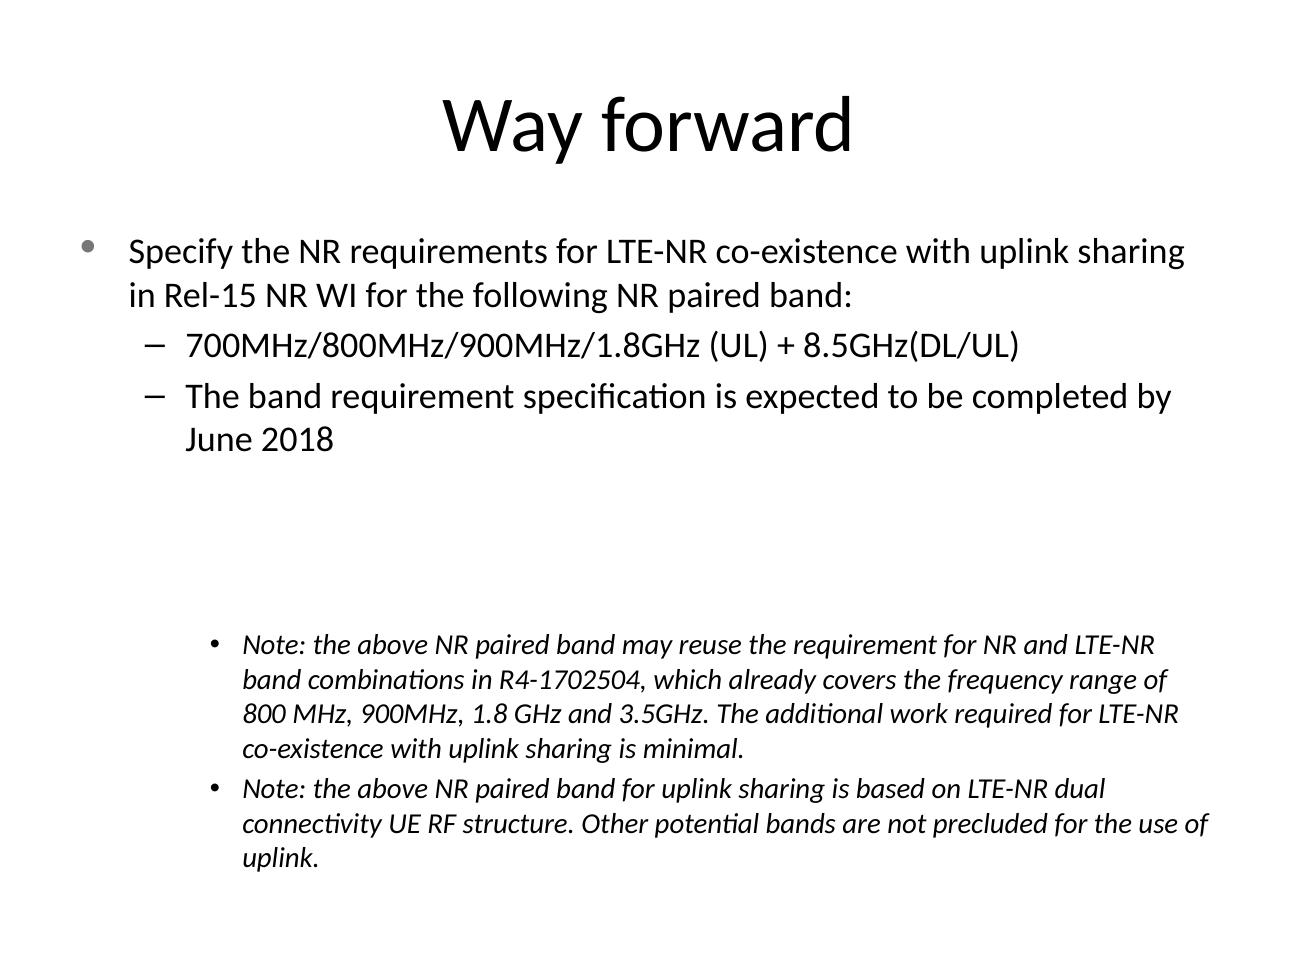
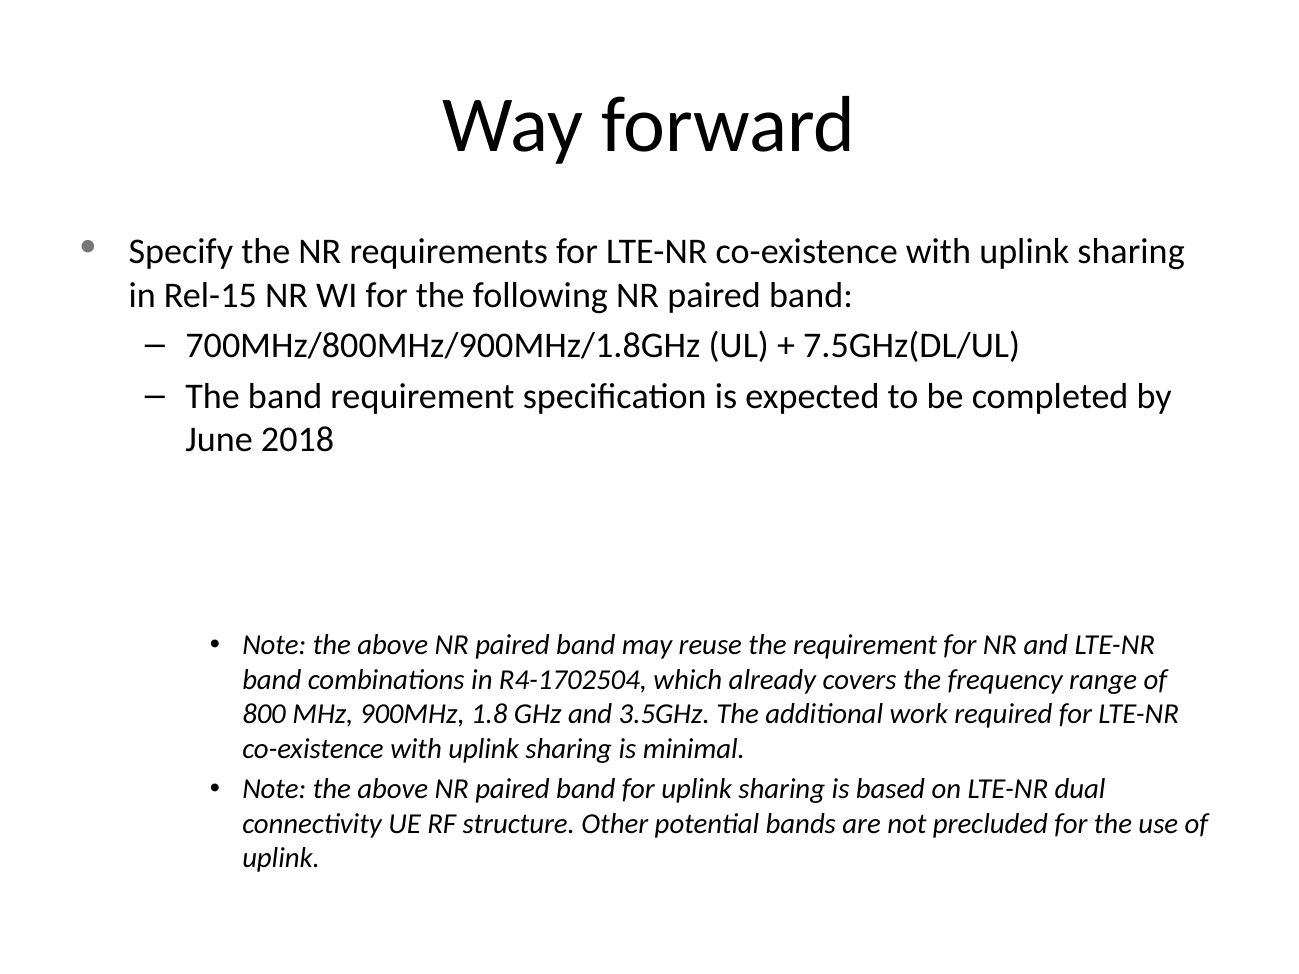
8.5GHz(DL/UL: 8.5GHz(DL/UL -> 7.5GHz(DL/UL (912, 346)
